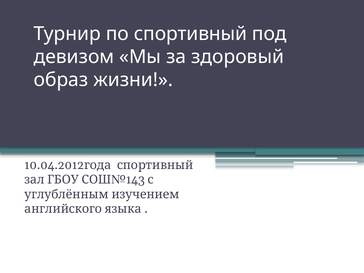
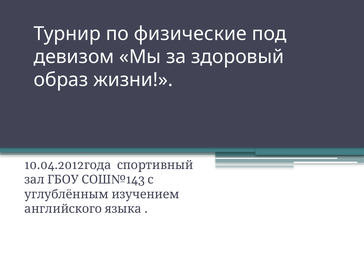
по спортивный: спортивный -> физические (190, 34)
